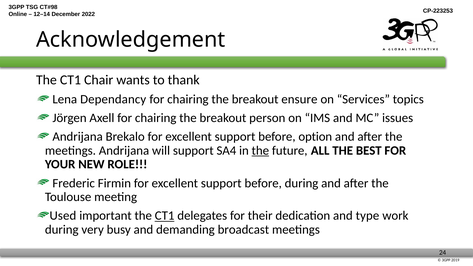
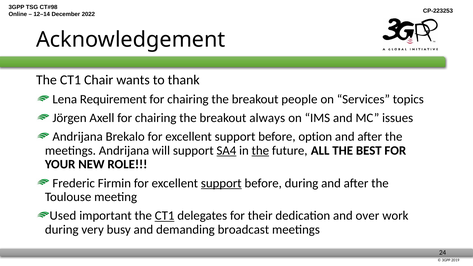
Dependancy: Dependancy -> Requirement (113, 99)
ensure: ensure -> people (299, 99)
person: person -> always (267, 118)
SA4 underline: none -> present (226, 151)
support underline: none -> present (221, 183)
type: type -> over (367, 216)
